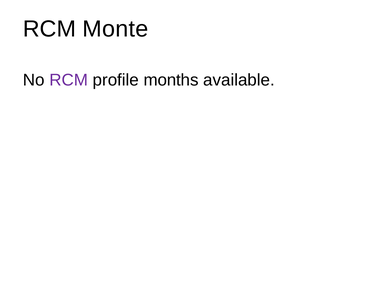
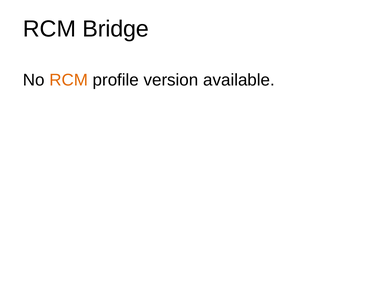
Monte: Monte -> Bridge (116, 29)
RCM colour: purple -> orange (69, 80)
months: months -> version (171, 80)
